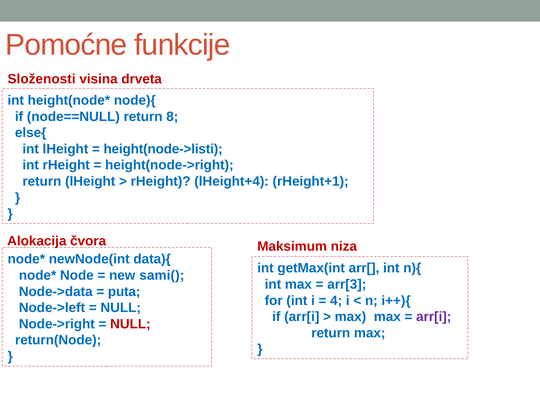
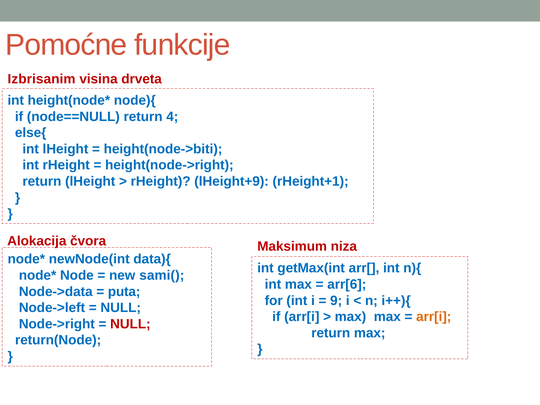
Složenosti: Složenosti -> Izbrisanim (42, 79)
8: 8 -> 4 (172, 117)
height(node->listi: height(node->listi -> height(node->biti (163, 149)
lHeight+4: lHeight+4 -> lHeight+9 (232, 181)
arr[3: arr[3 -> arr[6 (347, 284)
4: 4 -> 9 (336, 301)
arr[i colour: purple -> orange (434, 317)
